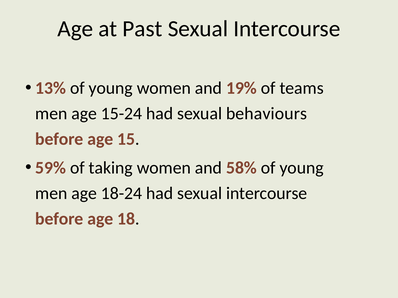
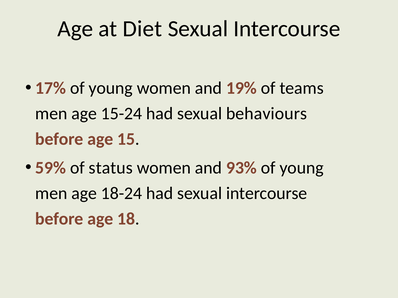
Past: Past -> Diet (142, 29)
13%: 13% -> 17% (51, 88)
taking: taking -> status (111, 168)
58%: 58% -> 93% (241, 168)
